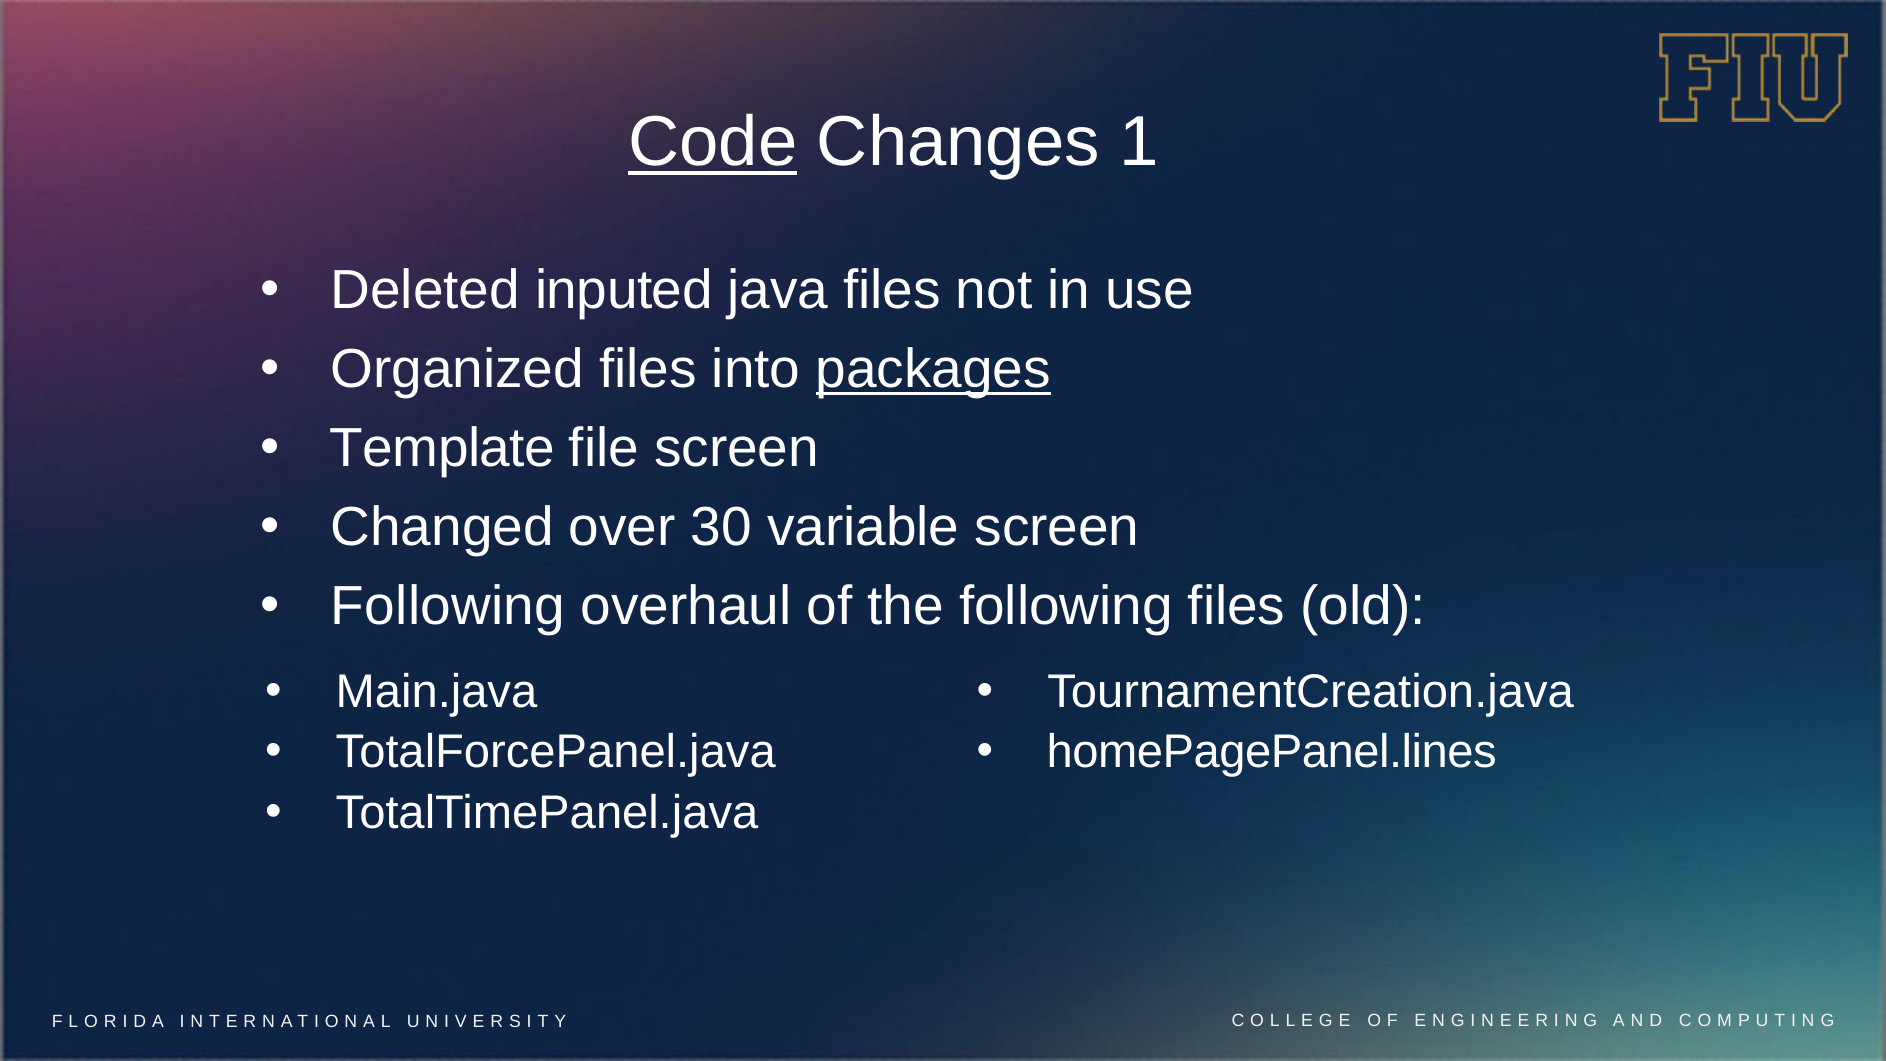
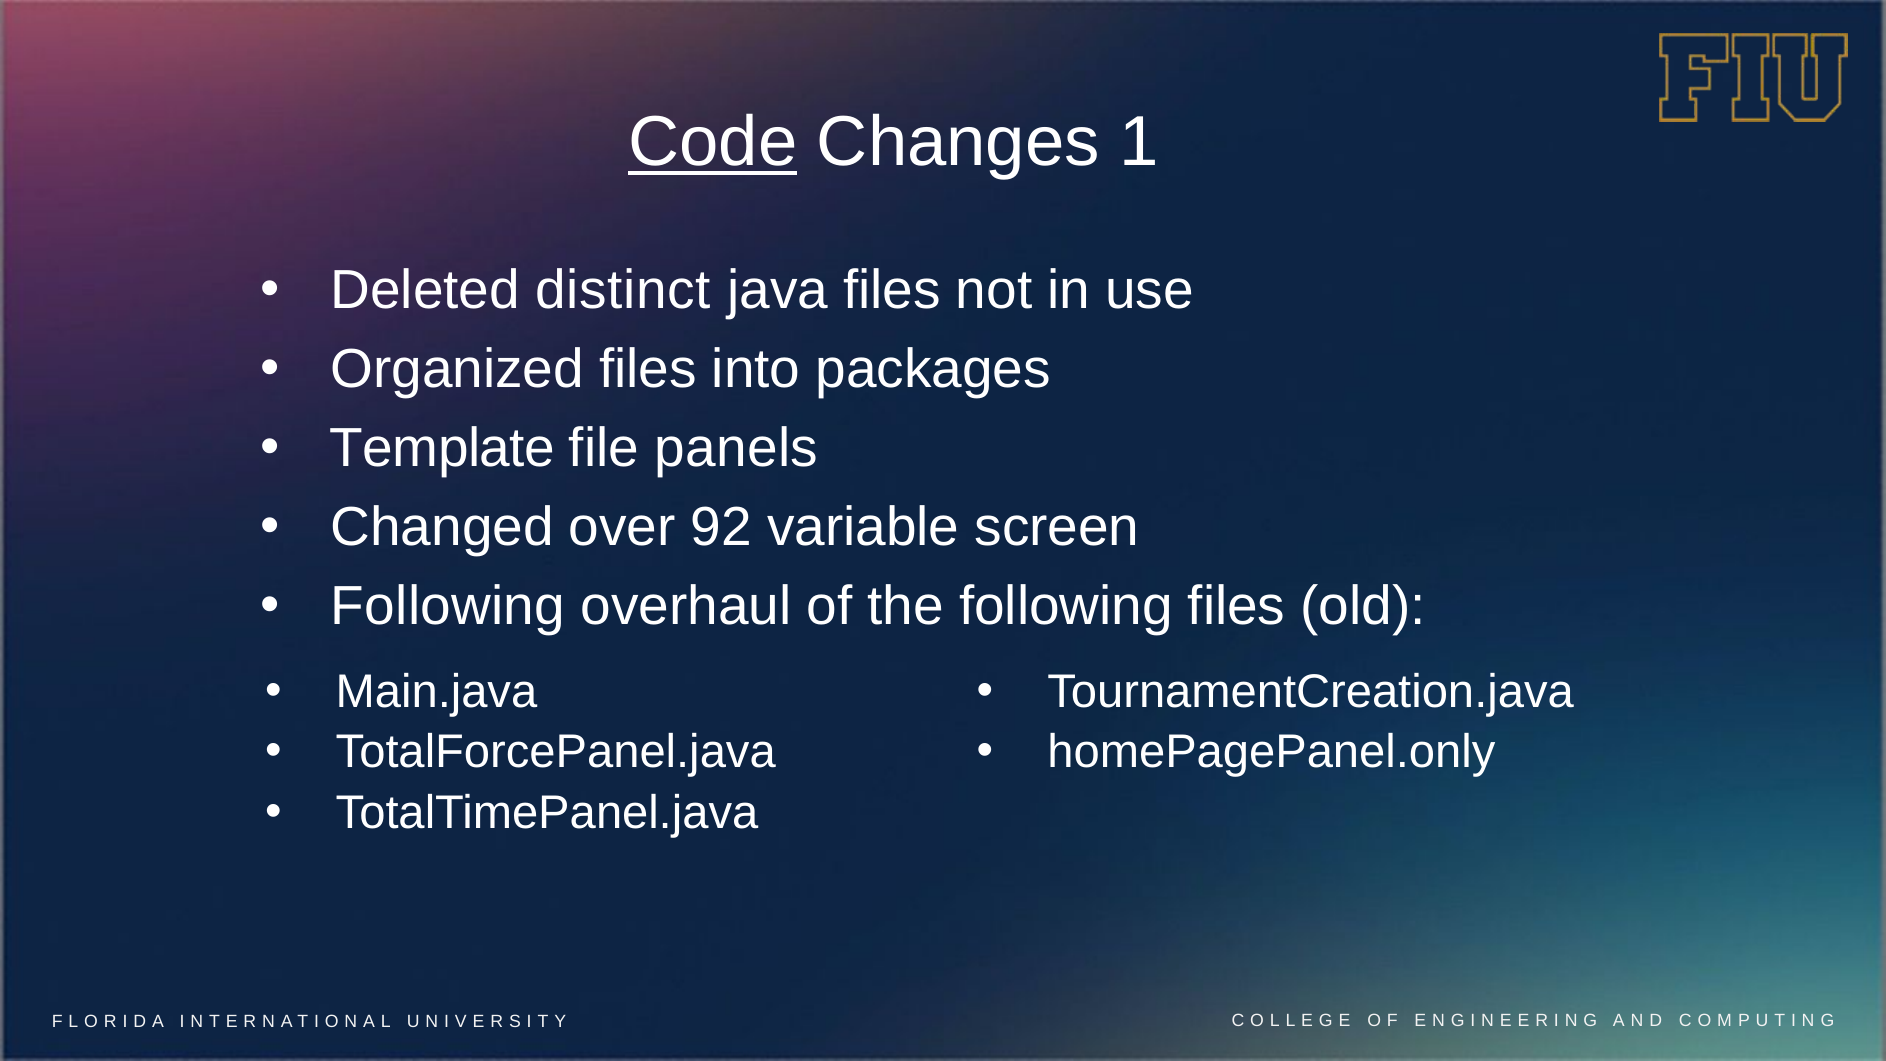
inputed: inputed -> distinct (623, 291)
packages underline: present -> none (933, 370)
file screen: screen -> panels (736, 449)
30: 30 -> 92 (721, 528)
homePagePanel.lines: homePagePanel.lines -> homePagePanel.only (1271, 752)
